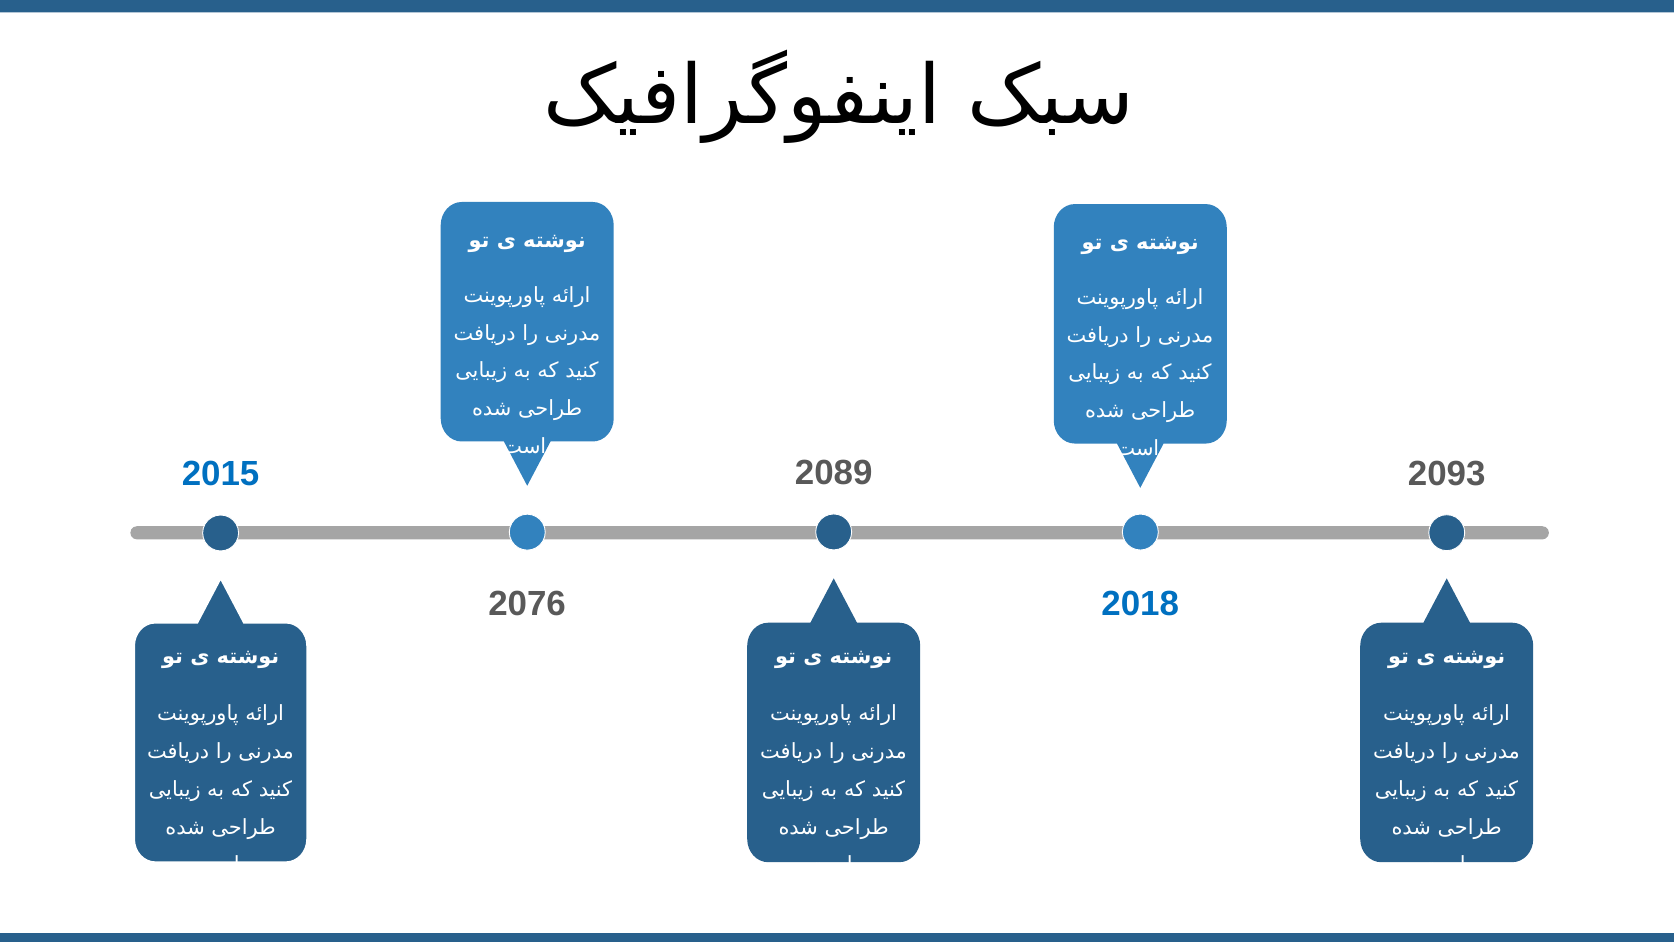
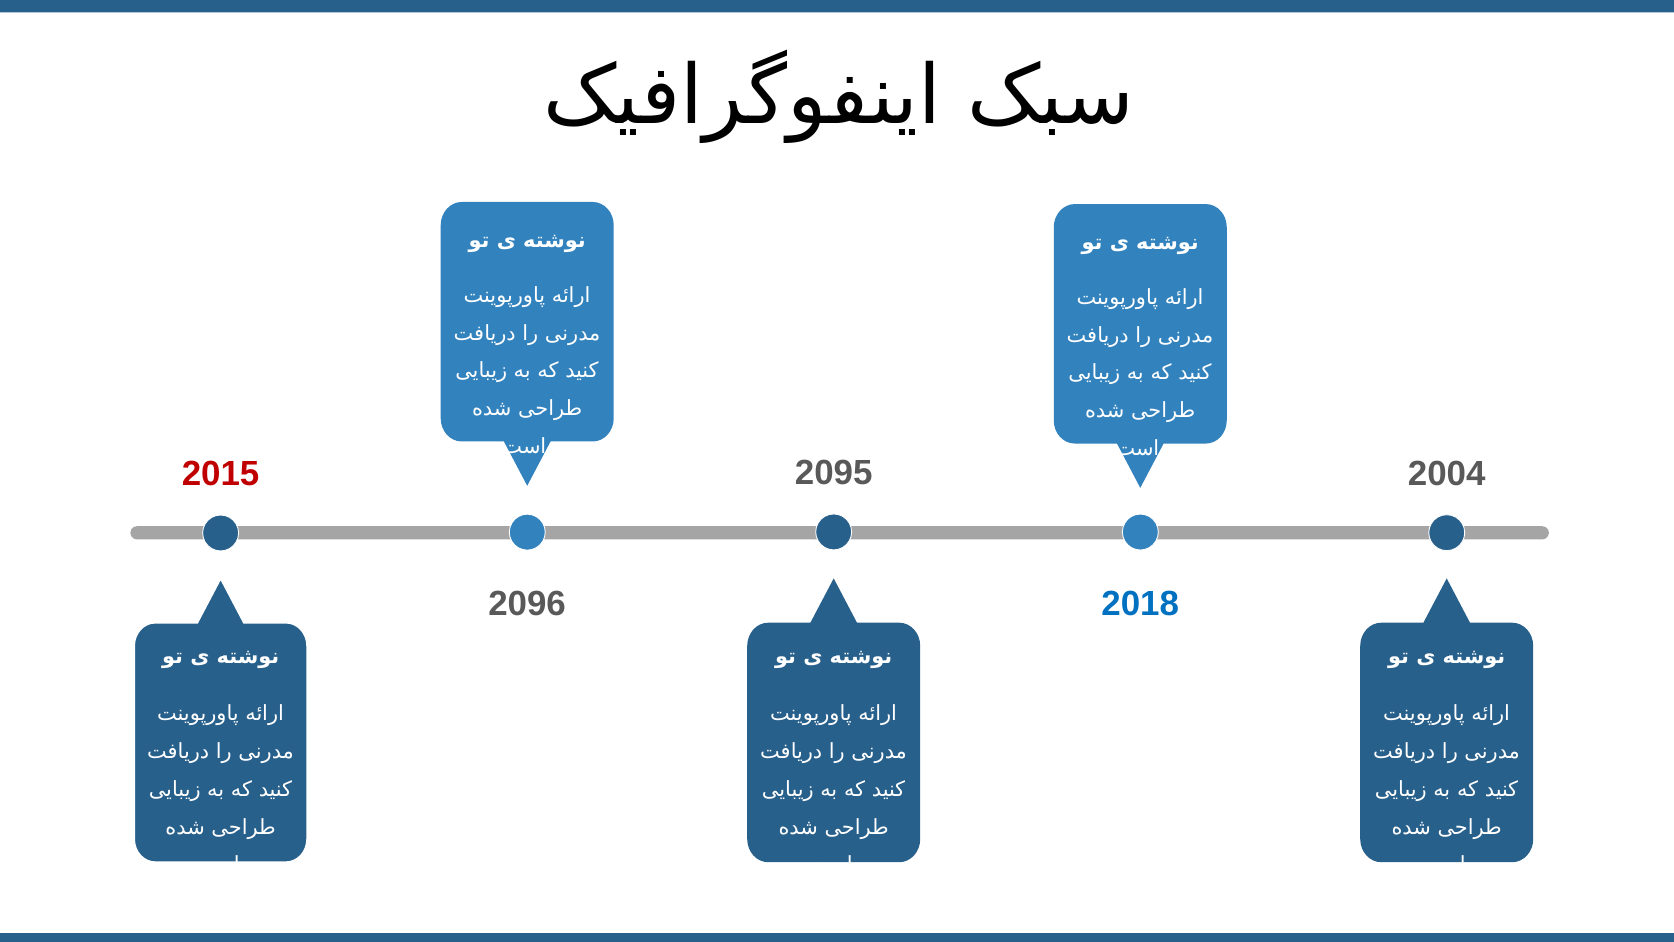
2089: 2089 -> 2095 (834, 473)
2093: 2093 -> 2004 (1447, 474)
2015 colour: blue -> red (221, 474)
2076: 2076 -> 2096 (527, 603)
